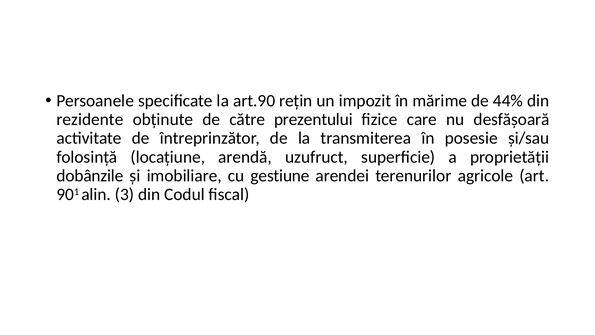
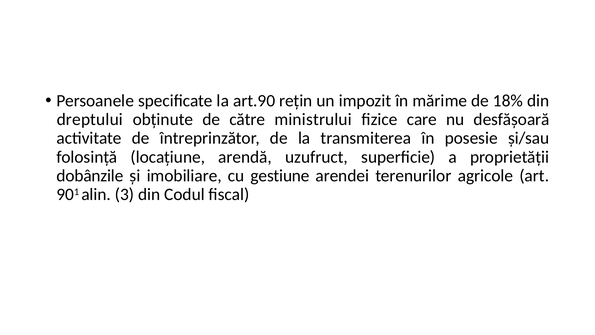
44%: 44% -> 18% (508, 101)
rezidente: rezidente -> dreptului (90, 119)
prezentului: prezentului -> ministrului (313, 119)
